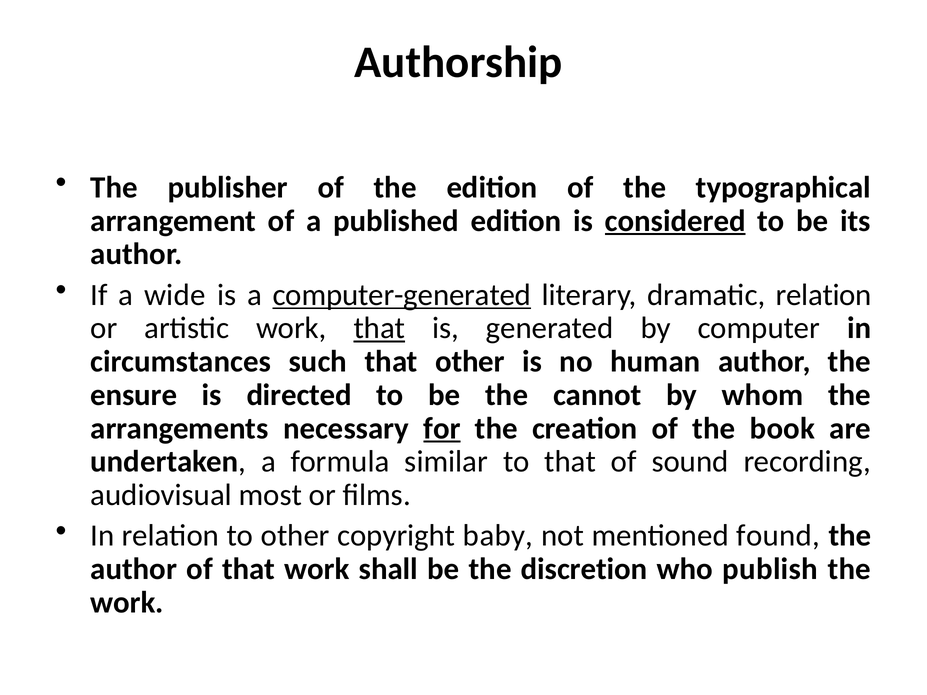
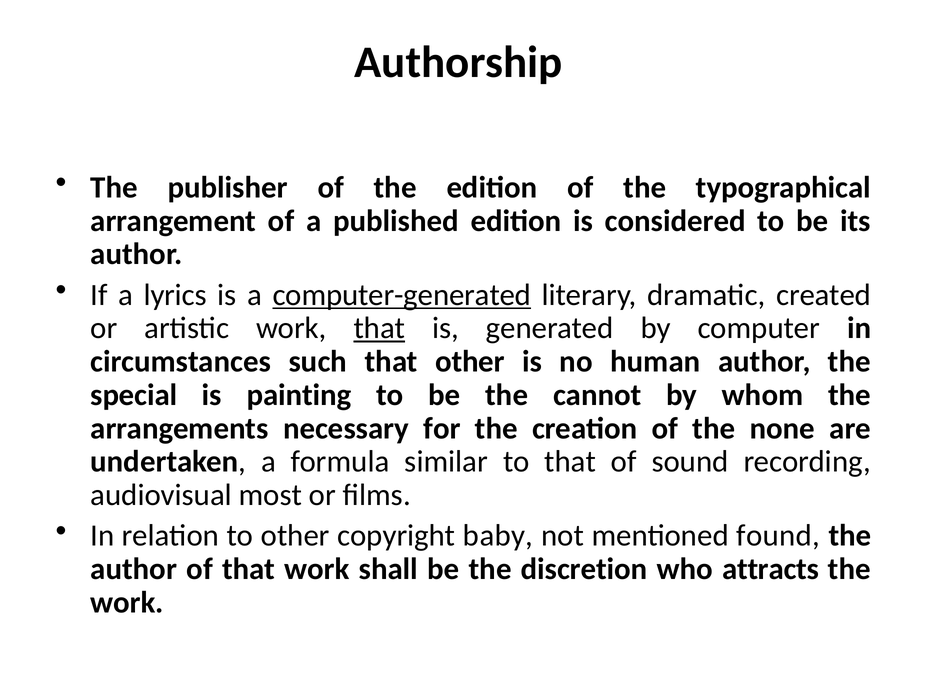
considered underline: present -> none (675, 221)
wide: wide -> lyrics (175, 295)
dramatic relation: relation -> created (824, 295)
ensure: ensure -> special (134, 395)
directed: directed -> painting (299, 395)
for underline: present -> none (442, 428)
book: book -> none (782, 428)
publish: publish -> attracts (771, 569)
